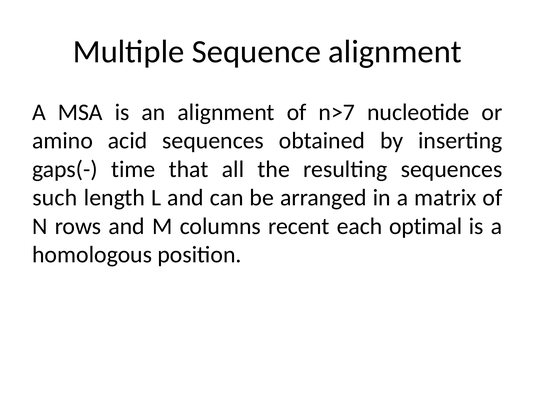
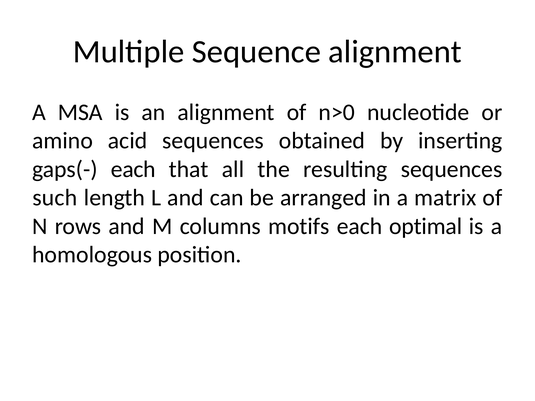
n>7: n>7 -> n>0 (337, 112)
gaps(- time: time -> each (133, 169)
recent: recent -> motifs (299, 226)
